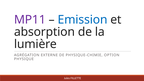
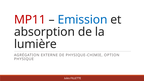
MP11 colour: purple -> red (30, 20)
